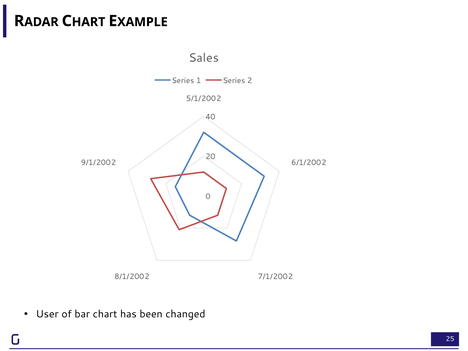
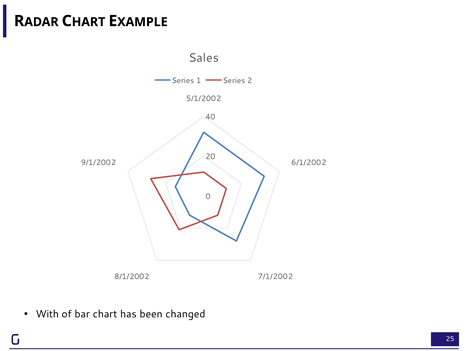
User: User -> With (47, 314)
